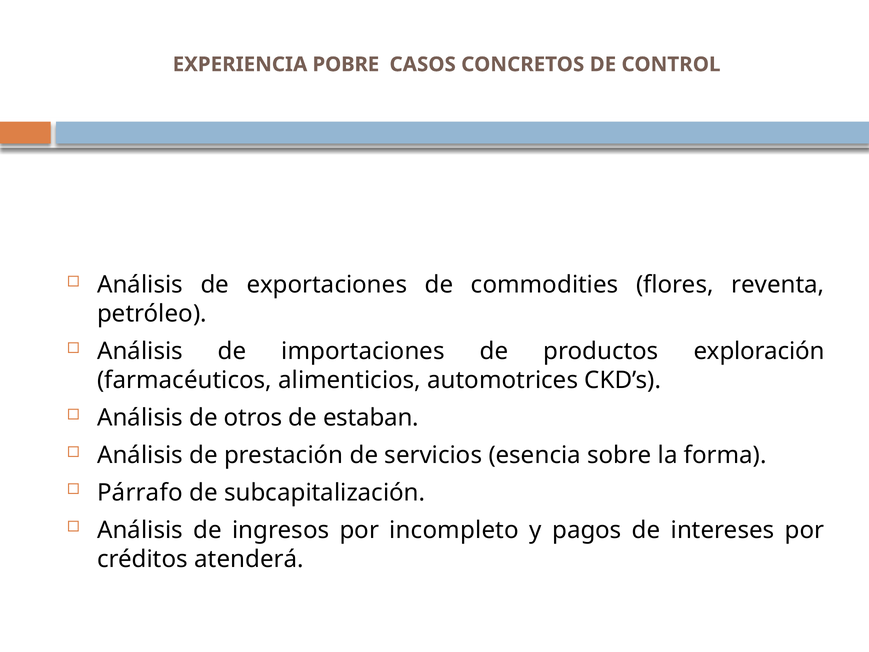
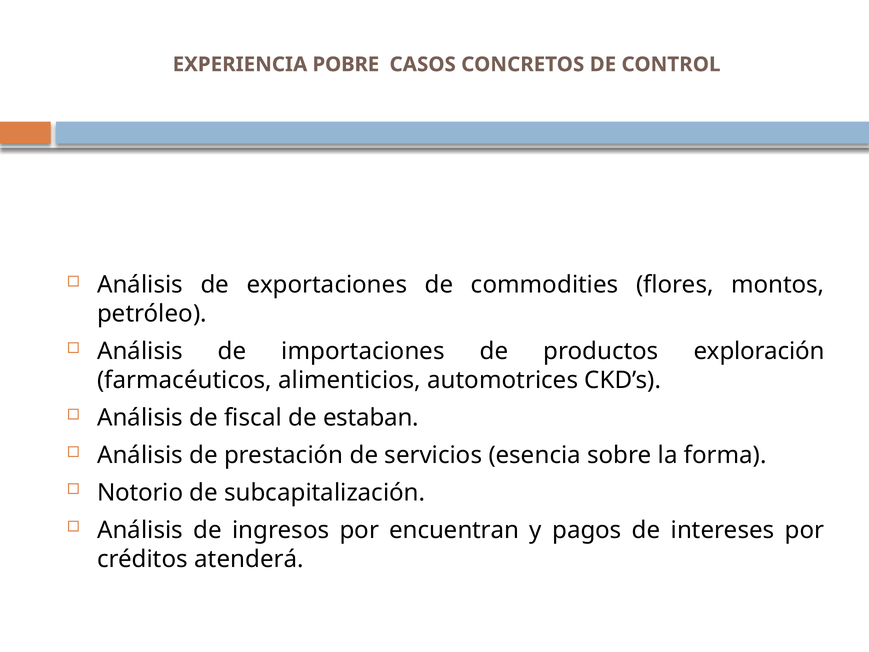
reventa: reventa -> montos (778, 285)
otros: otros -> fiscal (253, 418)
Párrafo: Párrafo -> Notorio (140, 492)
incompleto: incompleto -> encuentran (454, 530)
